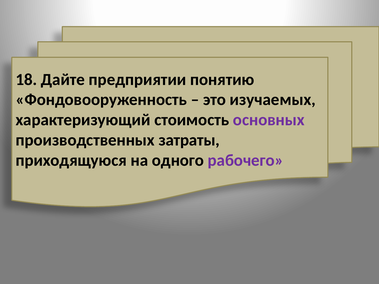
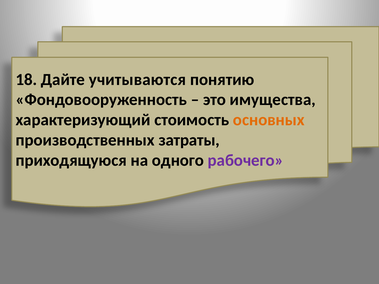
предприятии: предприятии -> учитываются (137, 80)
изучаемых: изучаемых -> имущества (273, 100)
основных colour: purple -> orange (269, 120)
